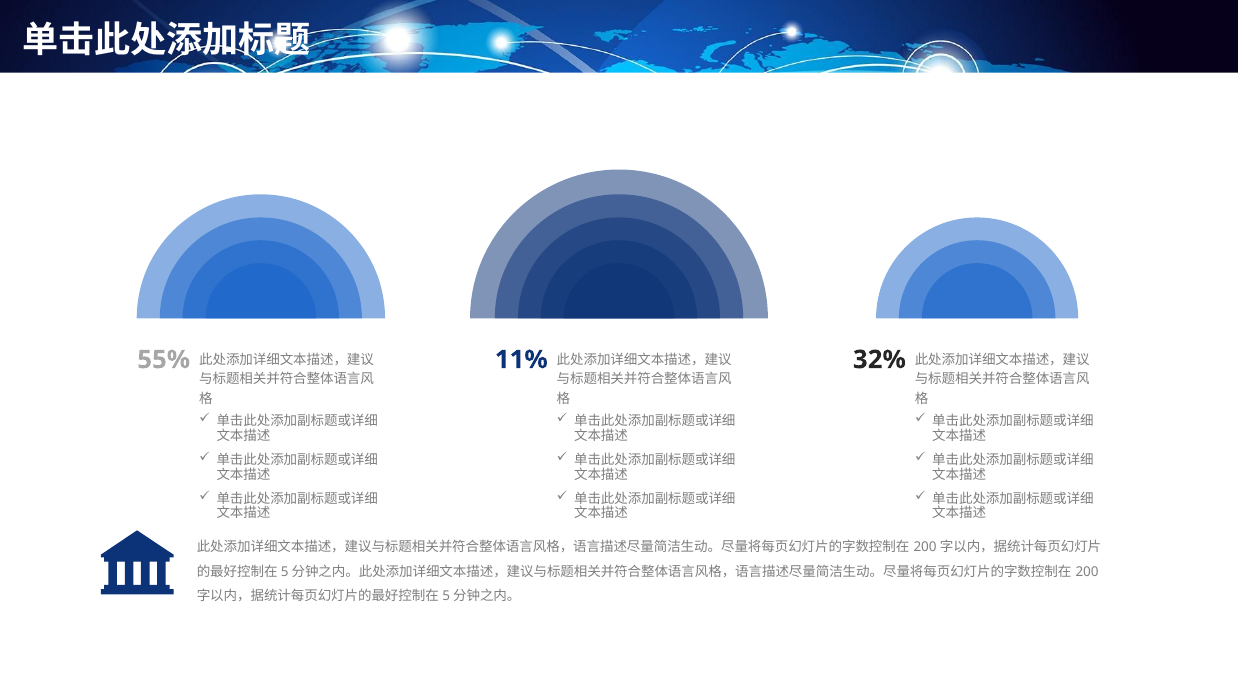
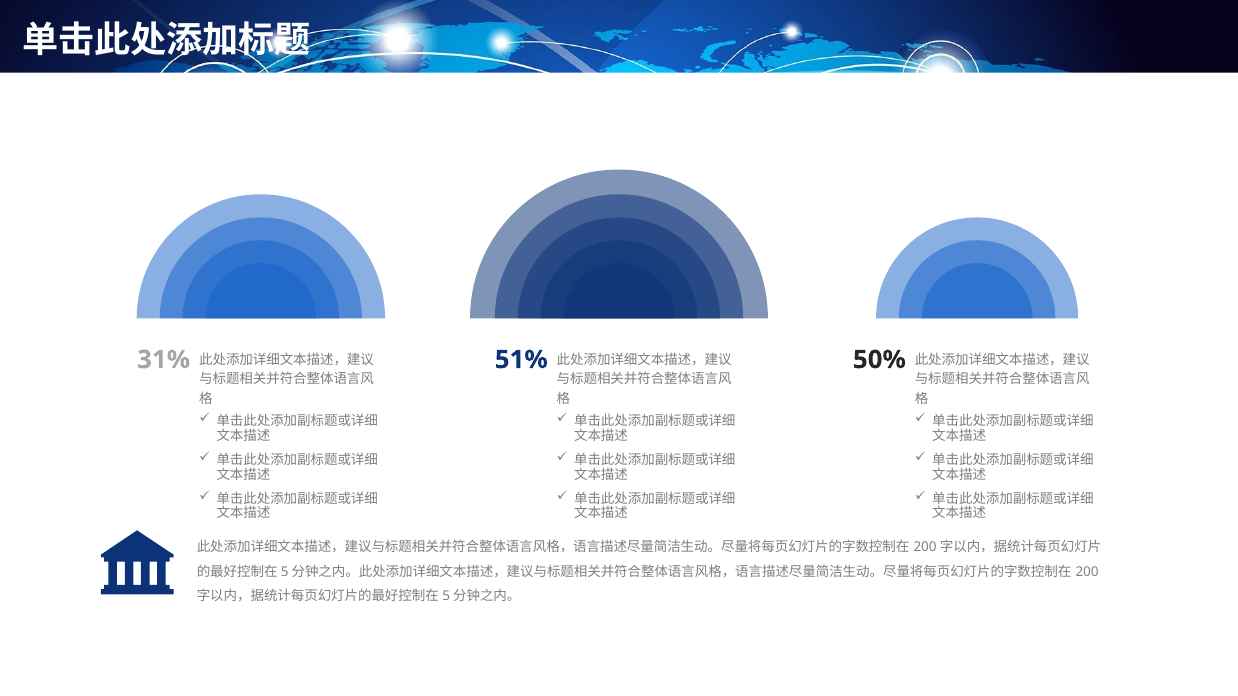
55%: 55% -> 31% (164, 360)
11%: 11% -> 51% (521, 360)
32%: 32% -> 50% (879, 360)
